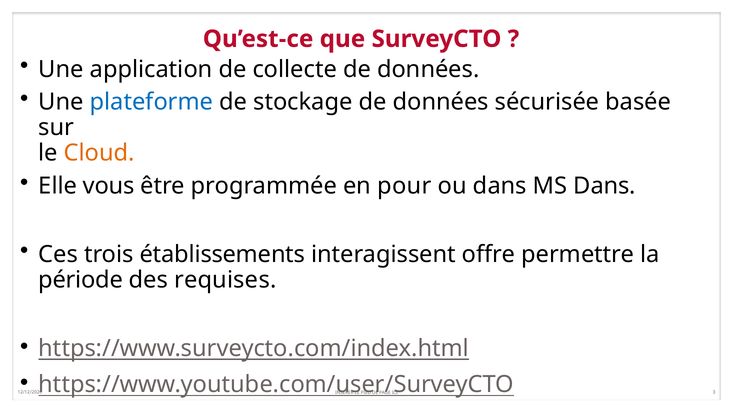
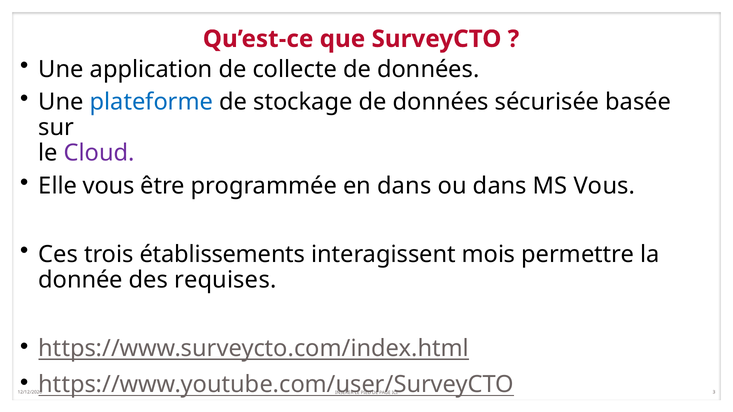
Cloud colour: orange -> purple (99, 153)
en pour: pour -> dans (404, 186)
MS Dans: Dans -> Vous (604, 186)
offre: offre -> mois (489, 255)
période: période -> donnée (81, 280)
